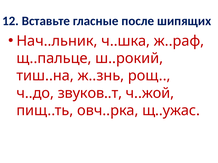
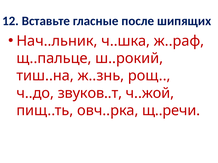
щ..ужас: щ..ужас -> щ..речи (171, 111)
